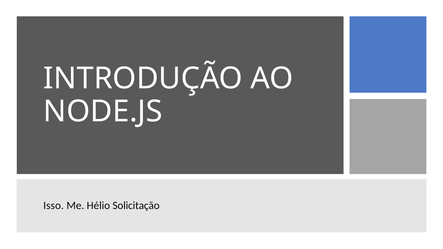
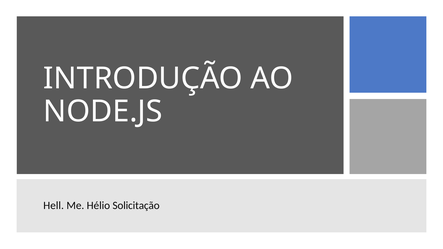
Isso: Isso -> Hell (54, 206)
